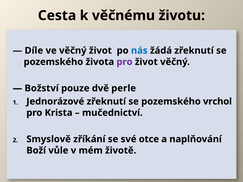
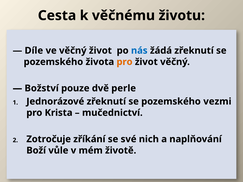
pro colour: purple -> orange (125, 62)
vrchol: vrchol -> vezmi (217, 102)
Smyslově: Smyslově -> Zotročuje (49, 139)
otce: otce -> nich (149, 139)
